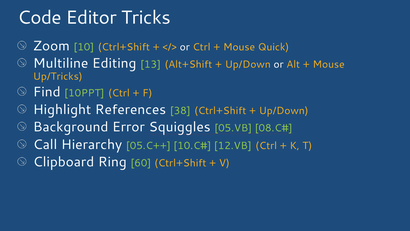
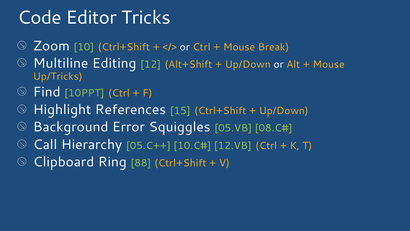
Quick: Quick -> Break (273, 47)
13: 13 -> 12 (151, 64)
38: 38 -> 15 (180, 110)
60: 60 -> 88 (141, 163)
